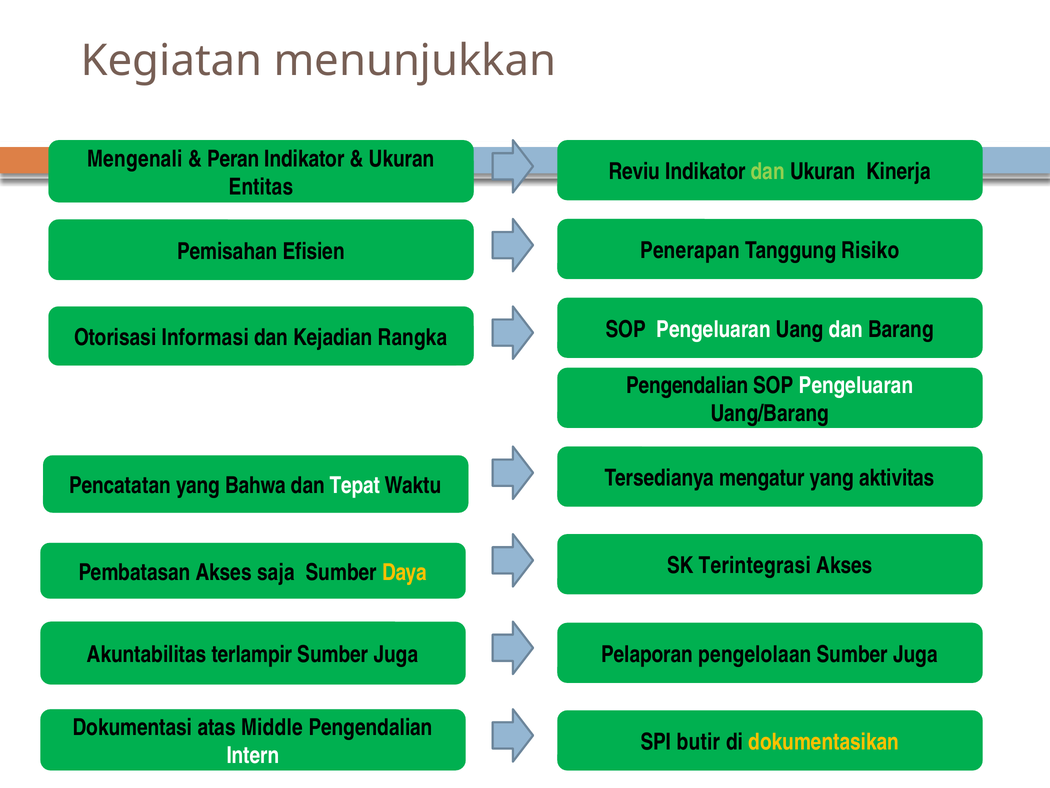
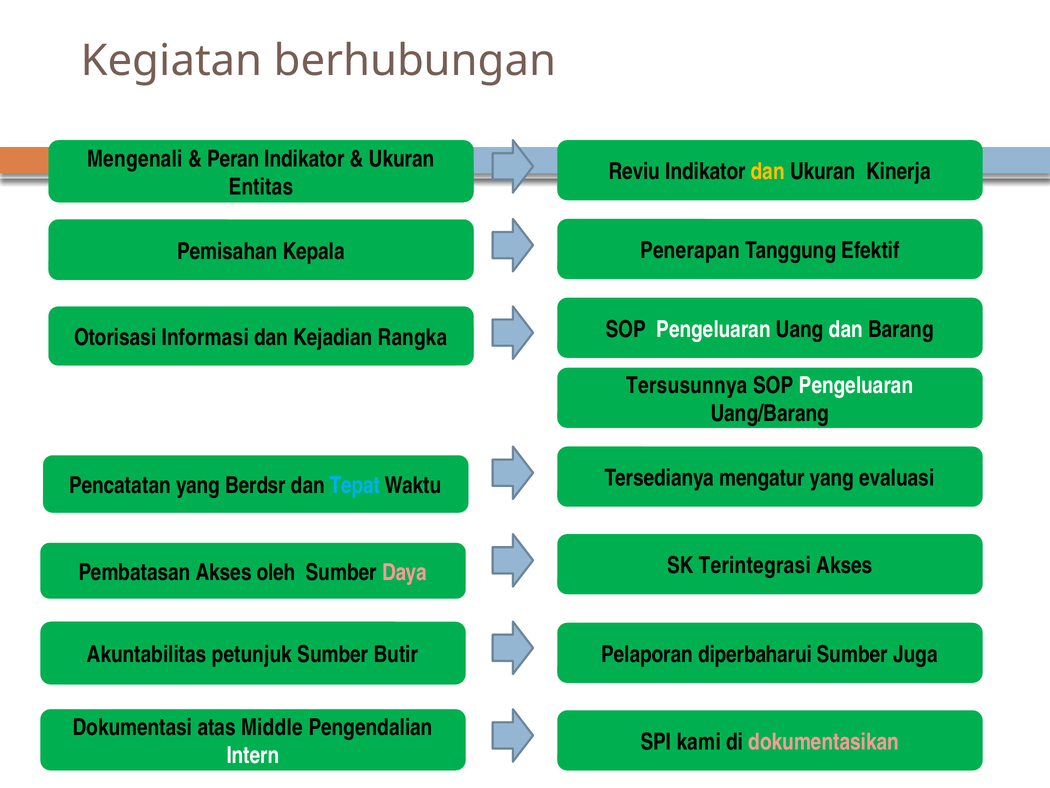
menunjukkan: menunjukkan -> berhubungan (415, 61)
dan colour: light green -> yellow (768, 172)
Risiko: Risiko -> Efektif (870, 250)
Efisien: Efisien -> Kepala (314, 251)
Pengendalian: Pengendalian -> Tersusunnya (687, 385)
aktivitas: aktivitas -> evaluasi (897, 478)
Bahwa: Bahwa -> Berdsr (256, 485)
Tepat colour: white -> light blue (355, 485)
saja: saja -> oleh (276, 572)
Daya colour: yellow -> pink (405, 572)
pengelolaan: pengelolaan -> diperbaharui (755, 654)
terlampir: terlampir -> petunjuk (252, 654)
Juga: Juga -> Butir (396, 654)
butir: butir -> kami (699, 742)
dokumentasikan colour: yellow -> pink (824, 742)
